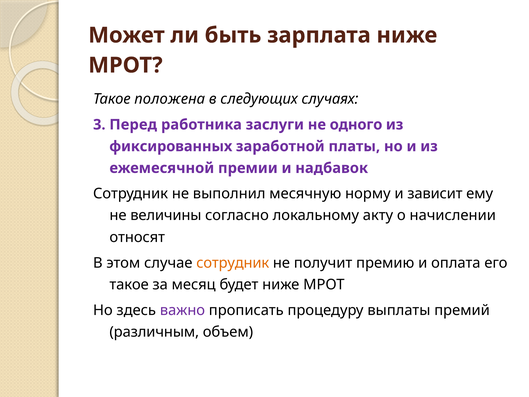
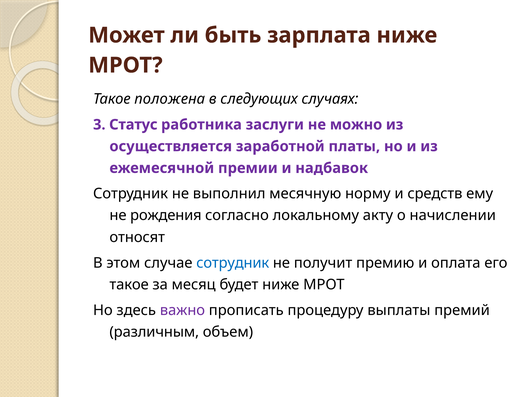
Перед: Перед -> Статус (133, 125)
одного: одного -> можно (356, 125)
фиксированных: фиксированных -> осуществляется (171, 146)
зависит: зависит -> средств (435, 194)
величины: величины -> рождения (166, 215)
сотрудник colour: orange -> blue (233, 263)
